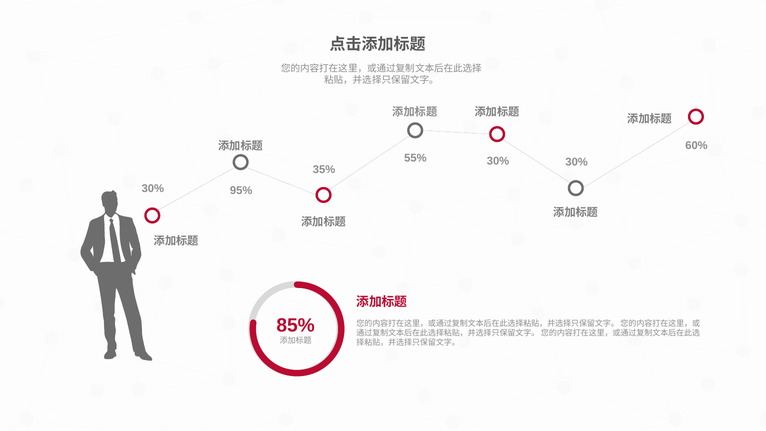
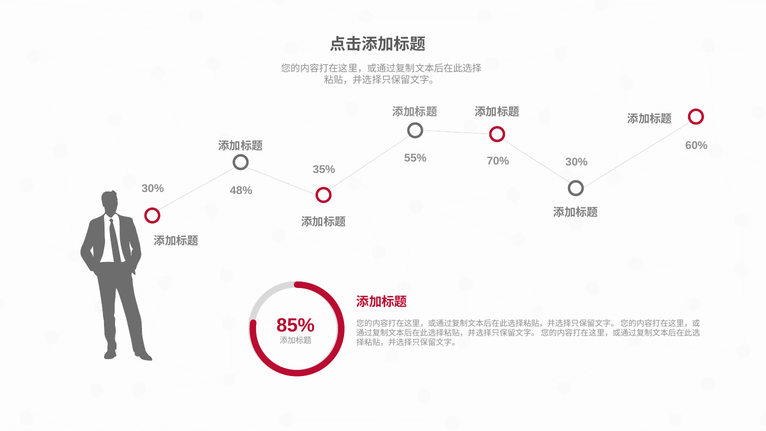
55% 30%: 30% -> 70% (498, 161)
95%: 95% -> 48% (241, 191)
